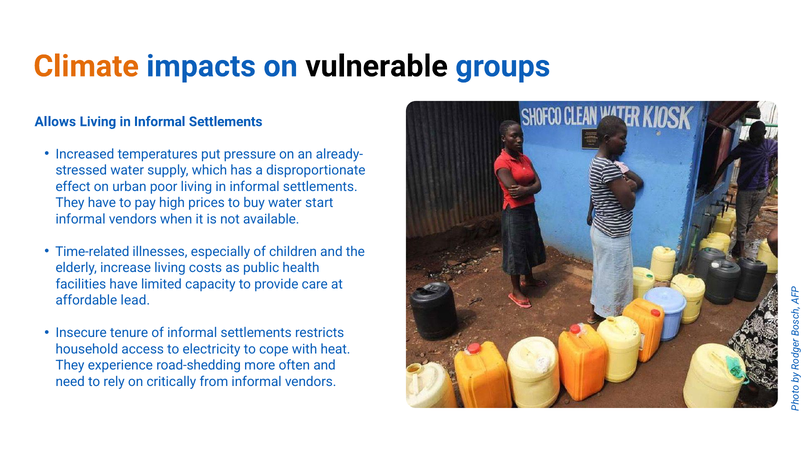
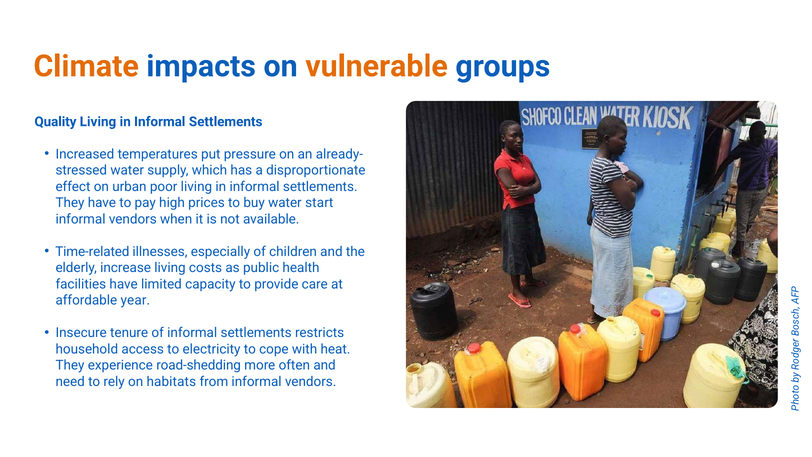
vulnerable colour: black -> orange (377, 66)
Allows: Allows -> Quality (55, 122)
lead: lead -> year (135, 300)
critically: critically -> habitats (171, 381)
